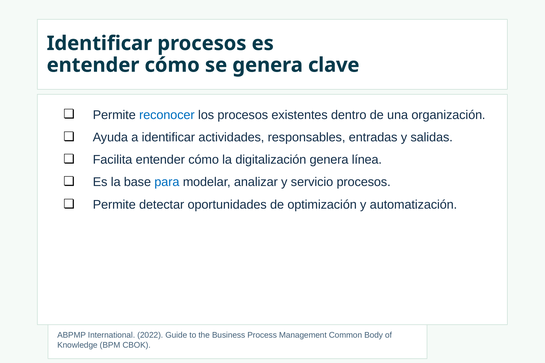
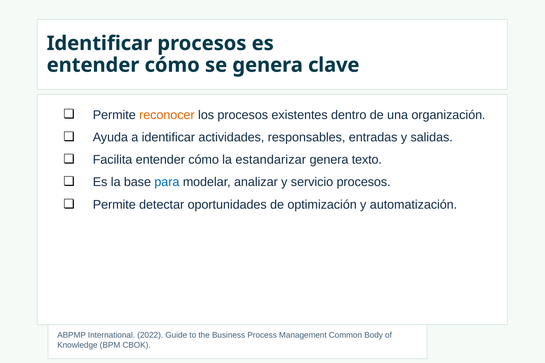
reconocer colour: blue -> orange (167, 115)
digitalización: digitalización -> estandarizar (271, 160)
línea: línea -> texto (367, 160)
